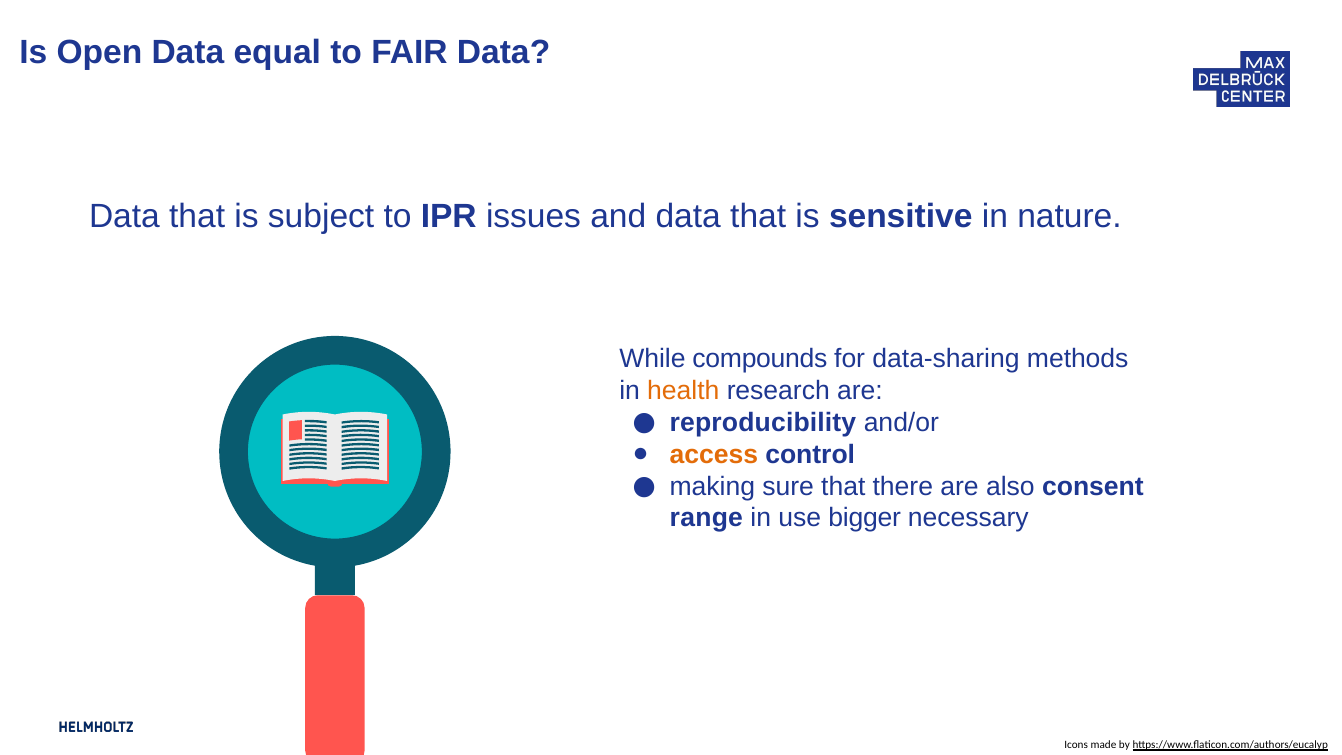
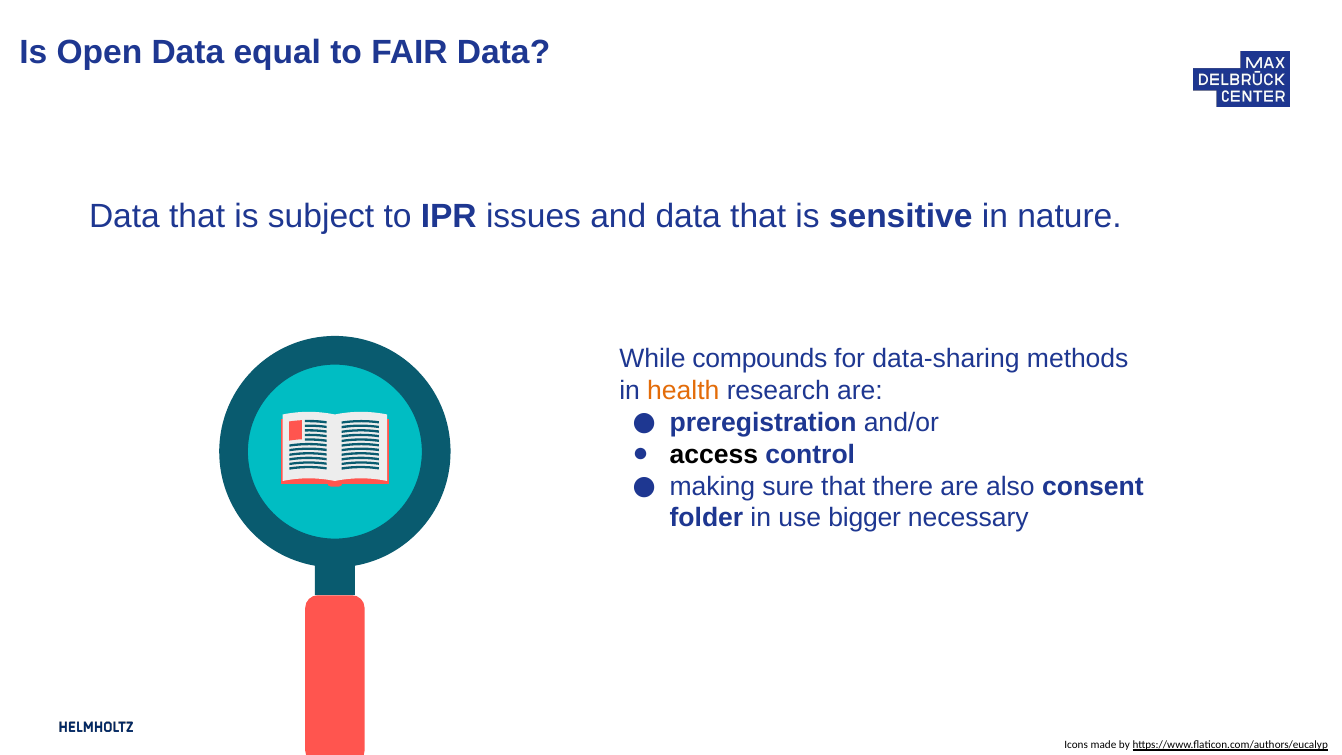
reproducibility: reproducibility -> preregistration (763, 422)
access colour: orange -> black (714, 454)
range: range -> folder (706, 518)
